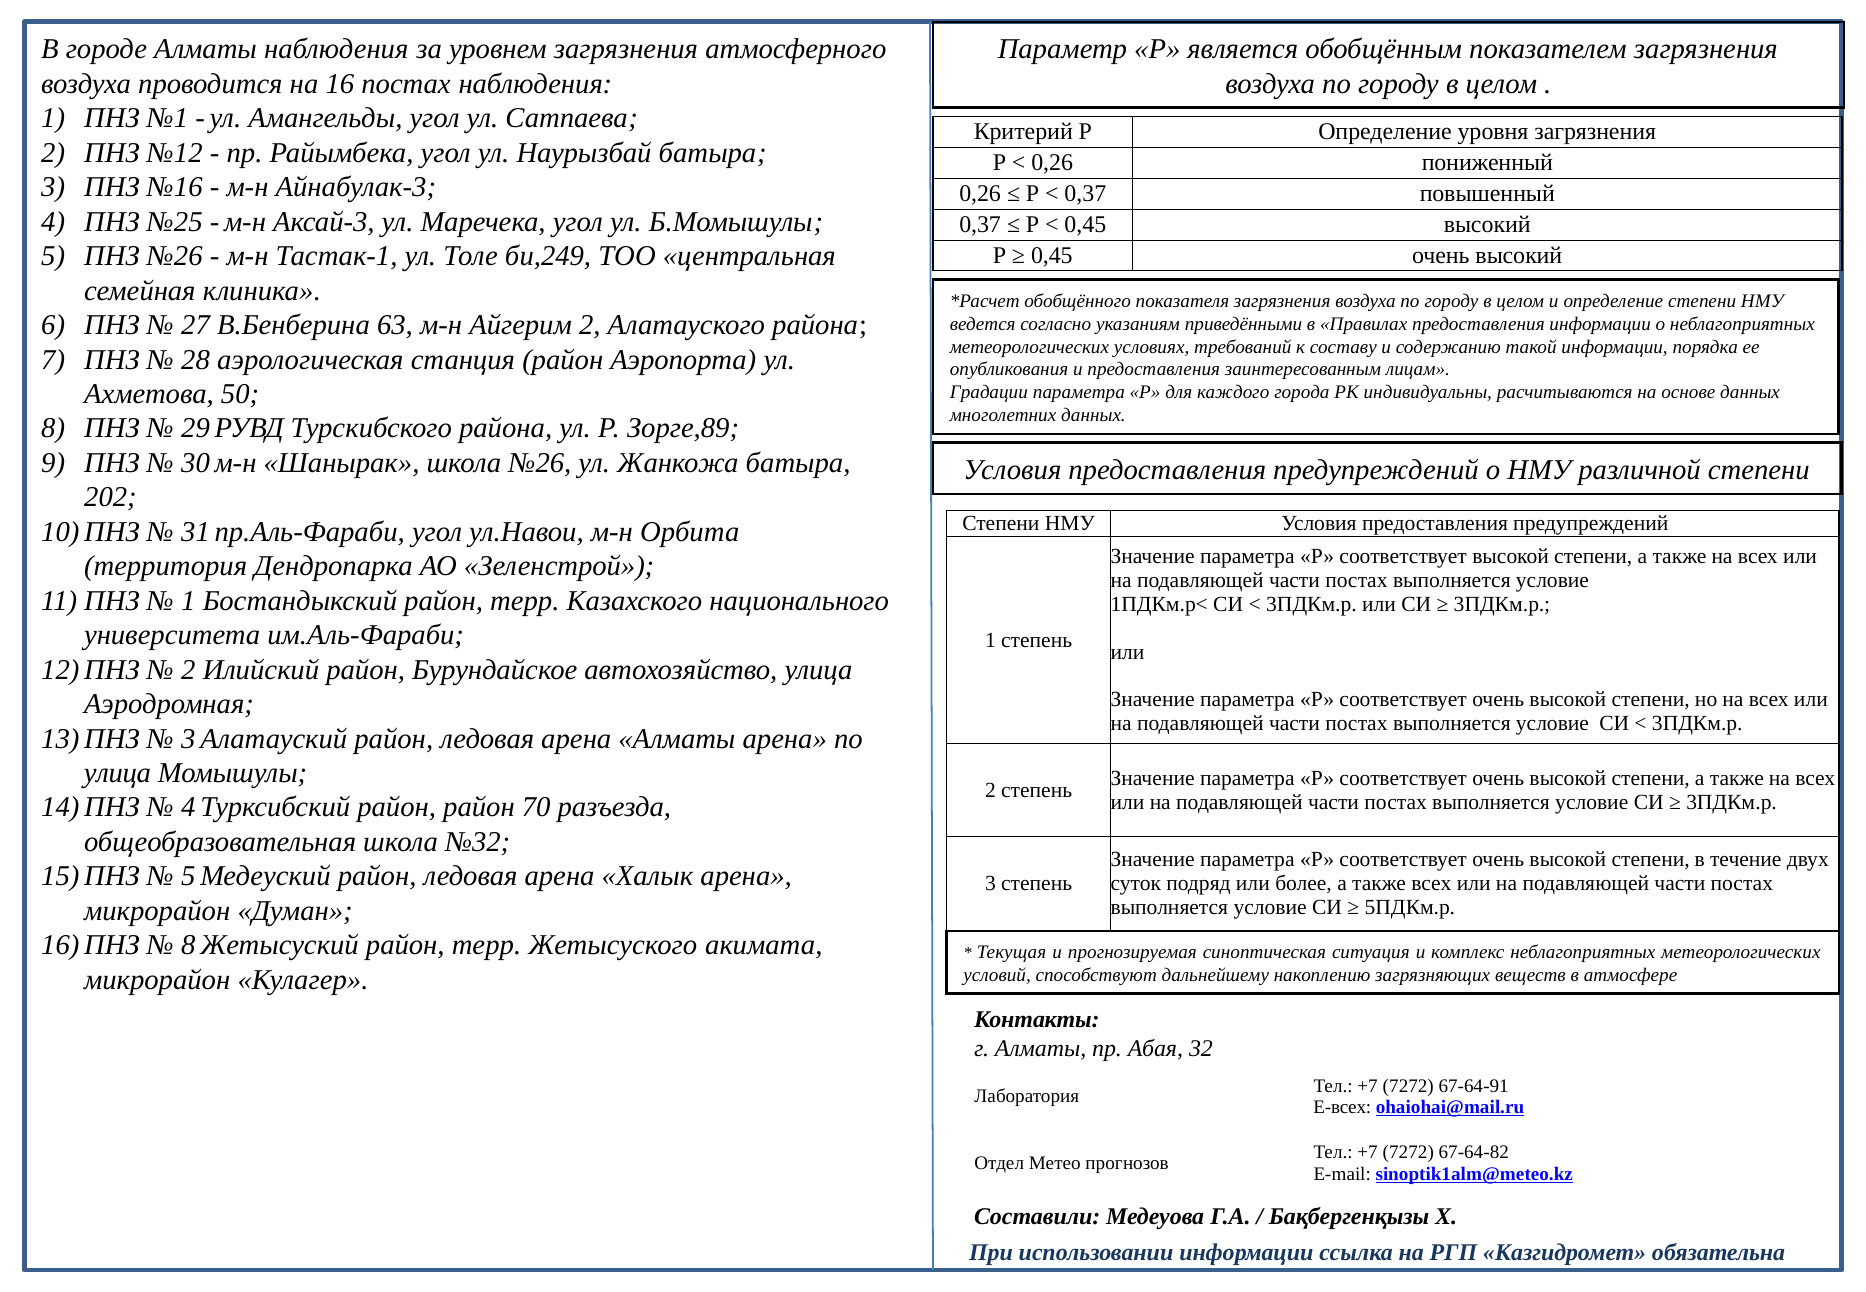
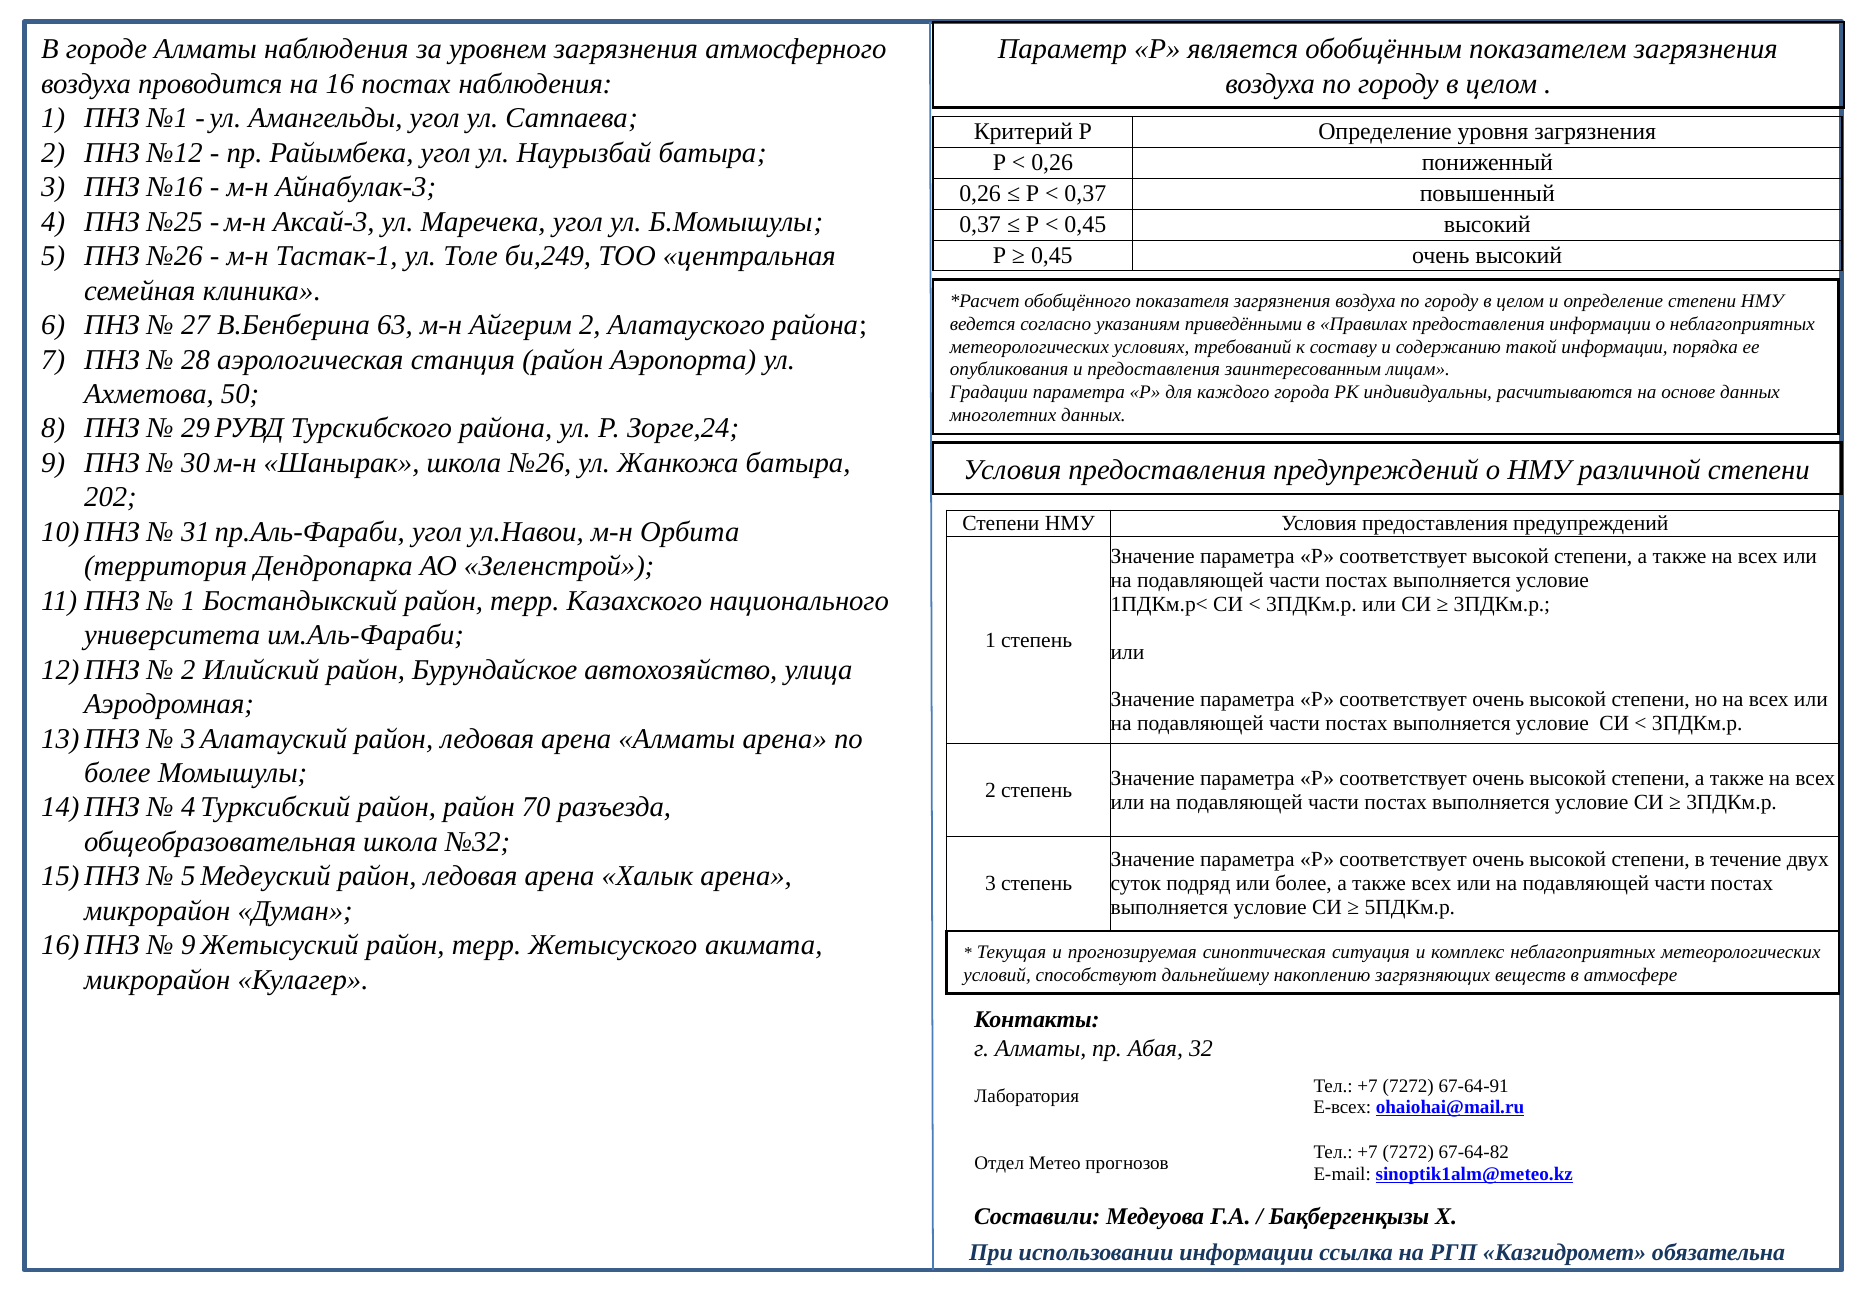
Зорге,89: Зорге,89 -> Зорге,24 (683, 428)
улица: улица -> более (117, 773)
8: 8 -> 9 (188, 945)
